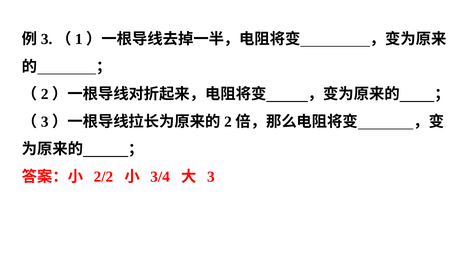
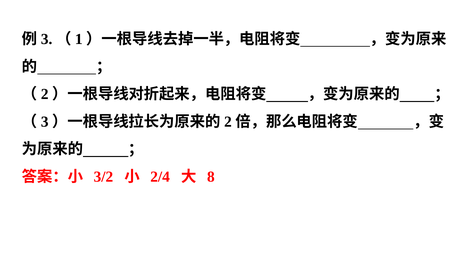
2/2: 2/2 -> 3/2 (103, 177)
3/4: 3/4 -> 2/4 (160, 177)
3: 3 -> 8 (211, 177)
